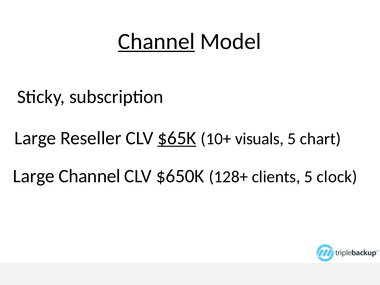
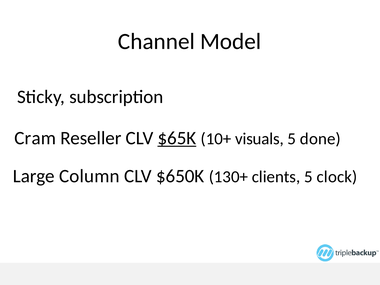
Channel underline: present -> none (156, 41)
Large: Large -> Cram (35, 138)
chart: chart -> done (320, 139)
Large Channel: Channel -> Column (89, 176)
128+: 128+ -> 130+ (228, 177)
